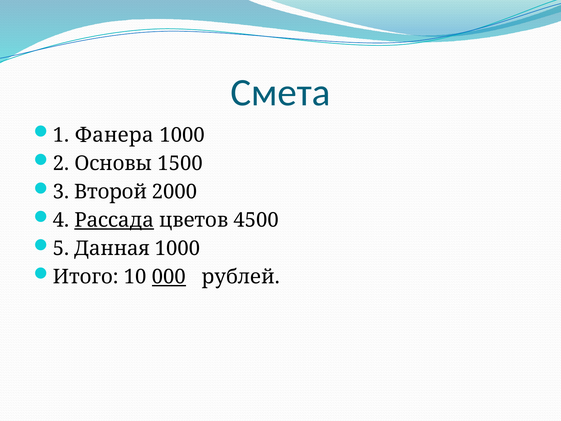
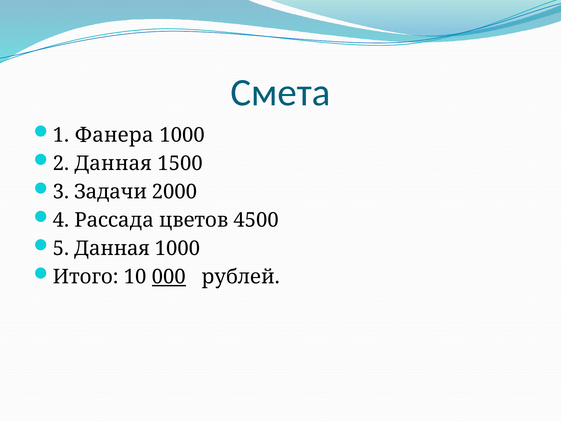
2 Основы: Основы -> Данная (113, 163)
Второй: Второй -> Задачи (111, 192)
Рассада underline: present -> none (114, 220)
